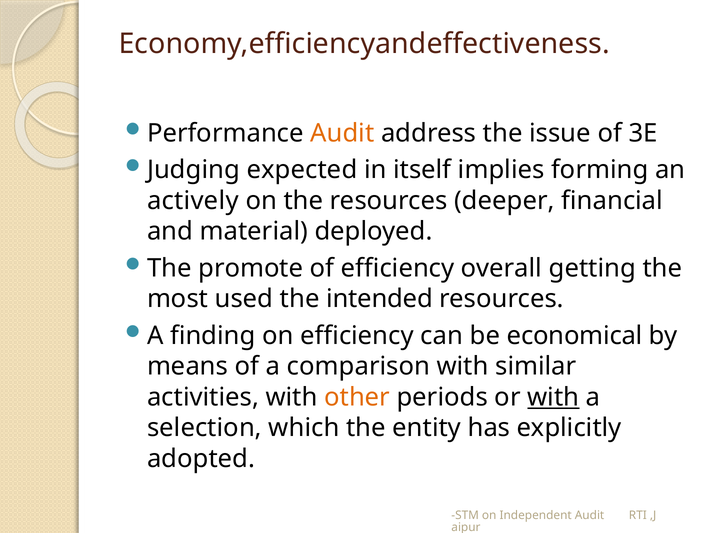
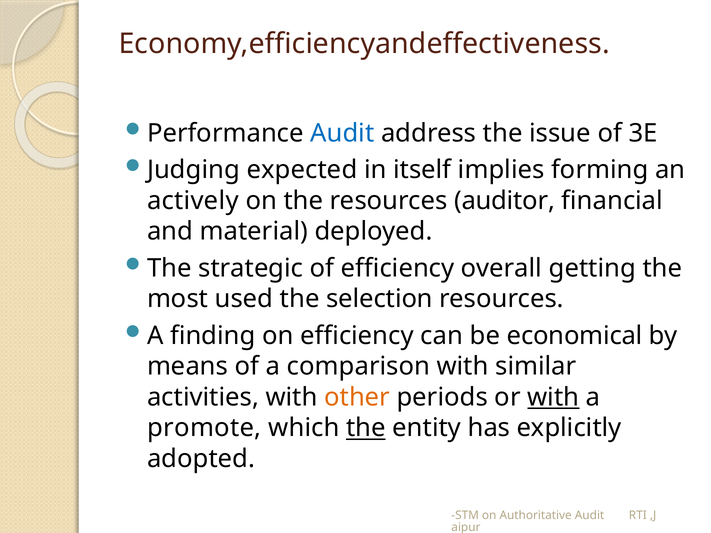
Audit colour: orange -> blue (342, 133)
deeper: deeper -> auditor (505, 201)
promote: promote -> strategic (251, 268)
intended: intended -> selection (380, 299)
selection: selection -> promote (204, 428)
the underline: none -> present (366, 428)
Independent: Independent -> Authoritative (536, 516)
